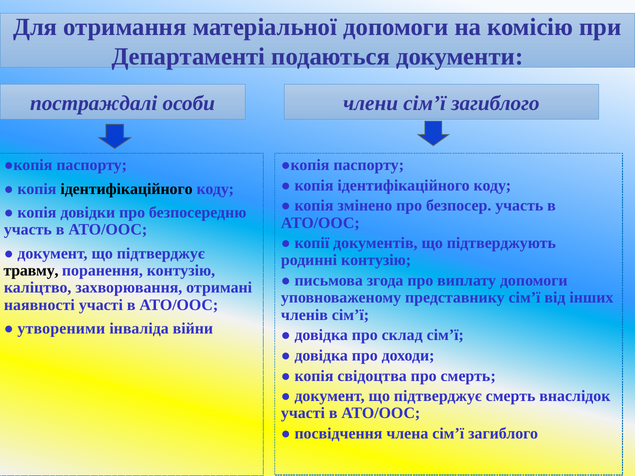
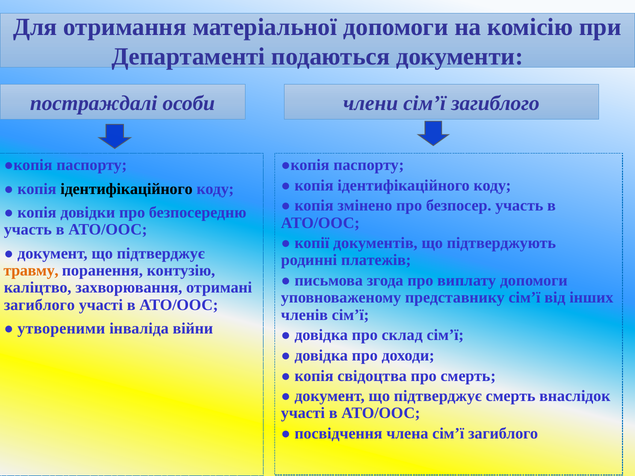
родинні контузію: контузію -> платежів (376, 260)
травму colour: black -> orange (31, 271)
наявності: наявності -> загиблого (39, 305)
